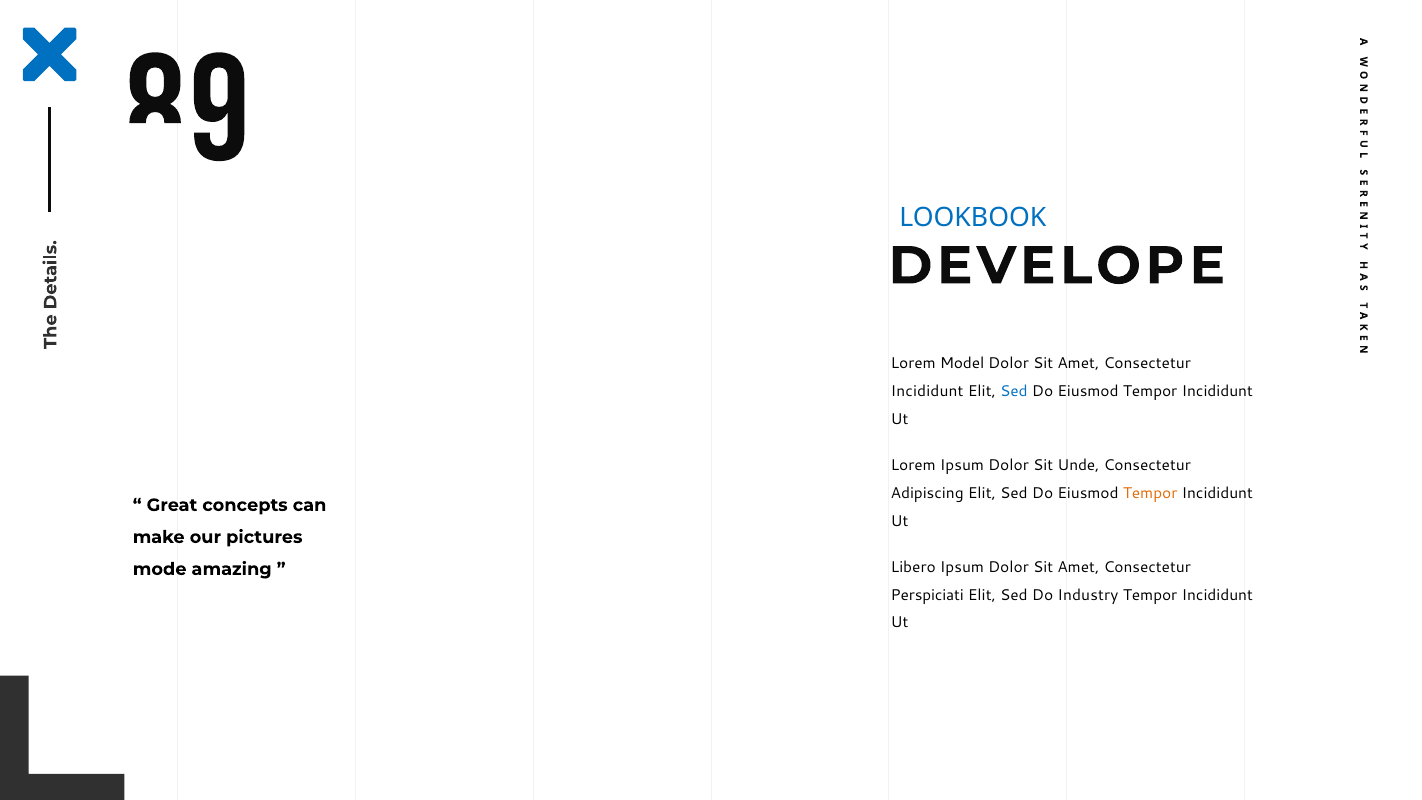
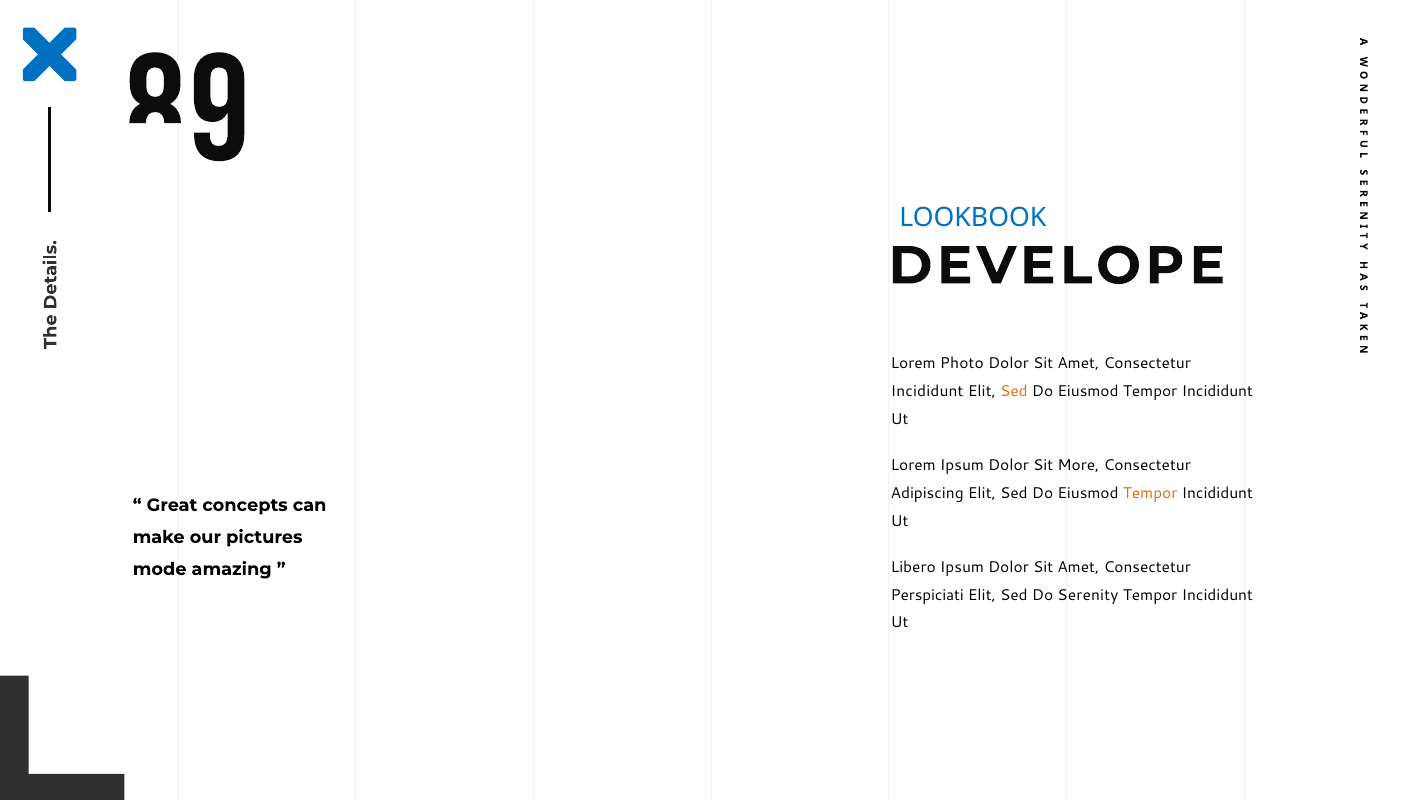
Model: Model -> Photo (962, 363)
Sed colour: blue -> orange (1014, 391)
Unde: Unde -> More (1078, 465)
Industry: Industry -> Serenity (1088, 595)
